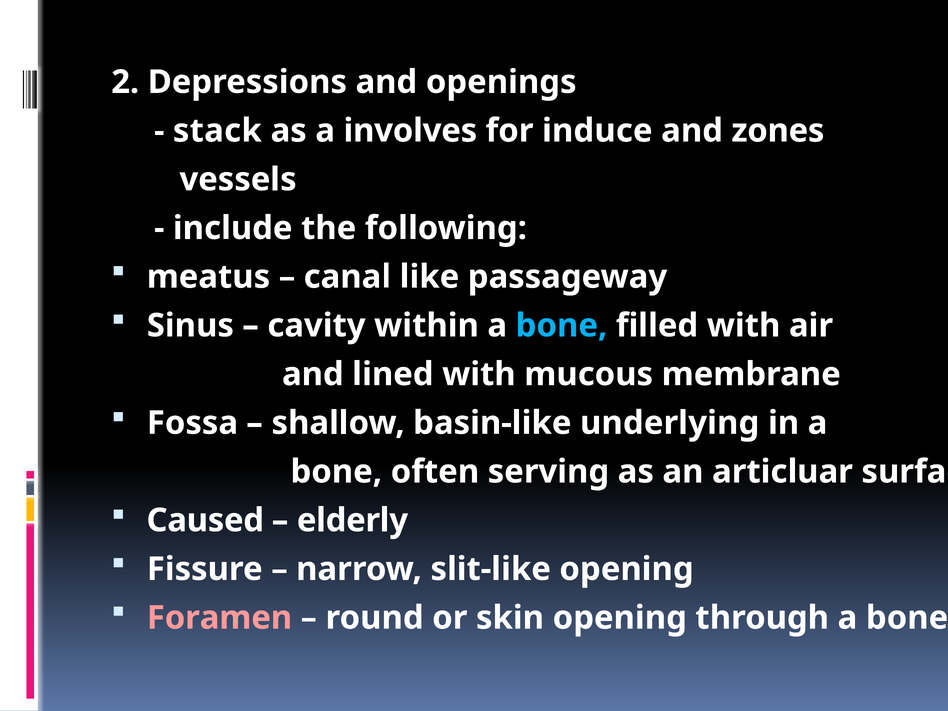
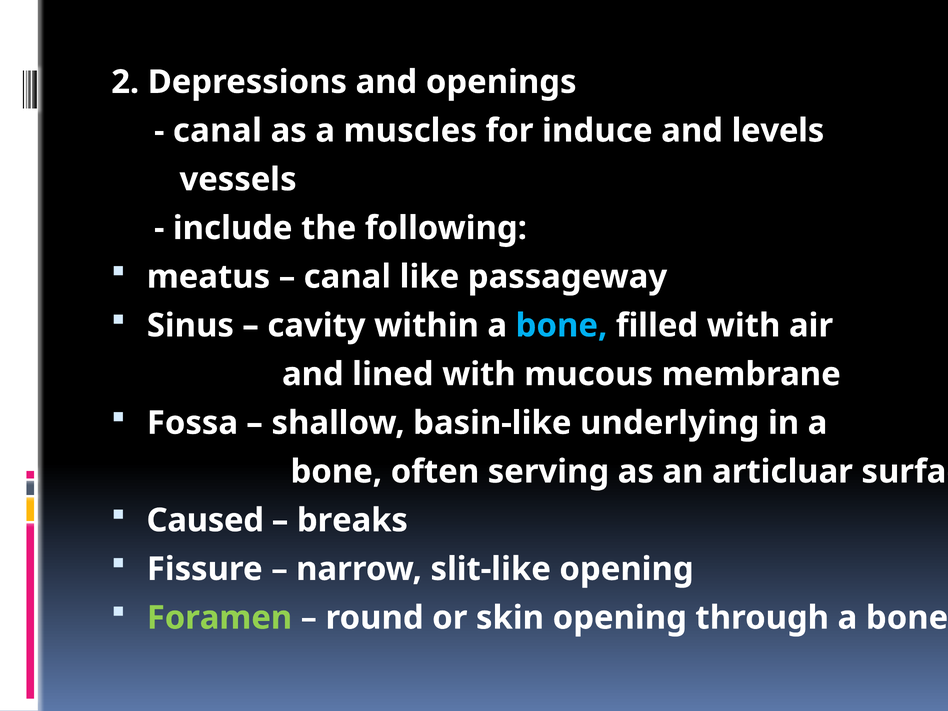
stack: stack -> canal (217, 131)
involves: involves -> muscles (410, 131)
zones: zones -> levels (778, 131)
elderly: elderly -> breaks (352, 520)
Foramen colour: pink -> light green (219, 618)
